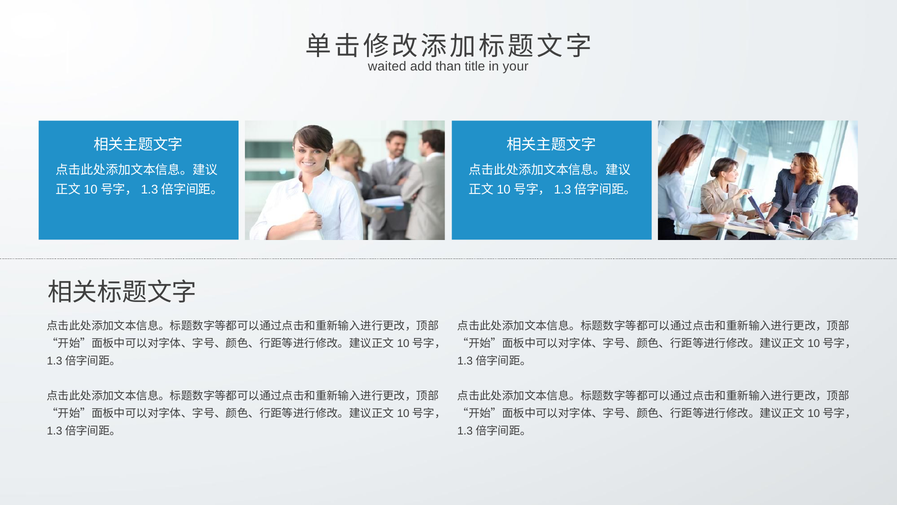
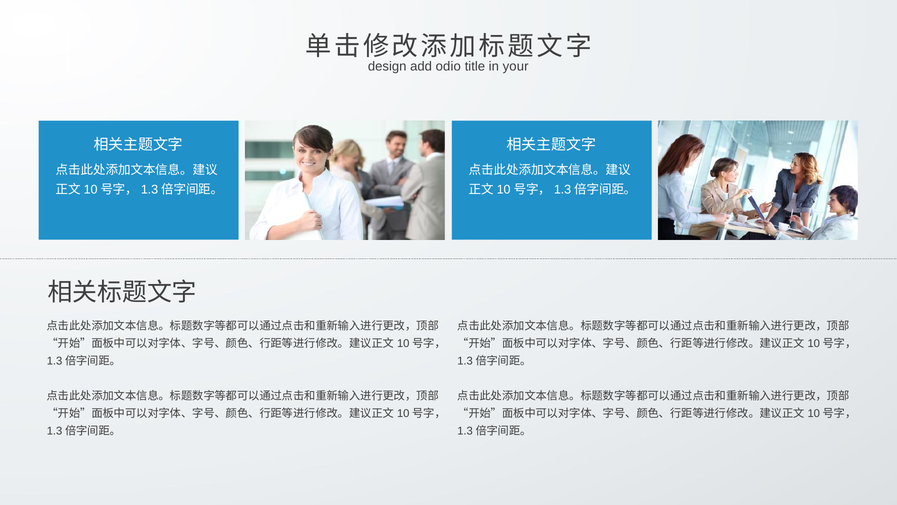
waited: waited -> design (387, 67)
than: than -> odio (448, 67)
